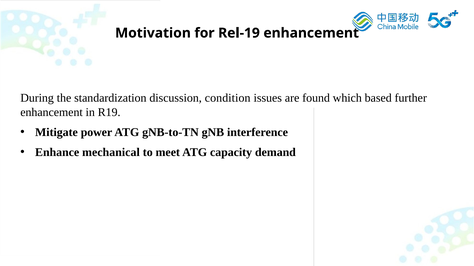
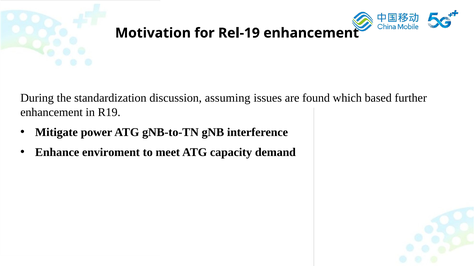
condition: condition -> assuming (228, 98)
mechanical: mechanical -> enviroment (111, 153)
